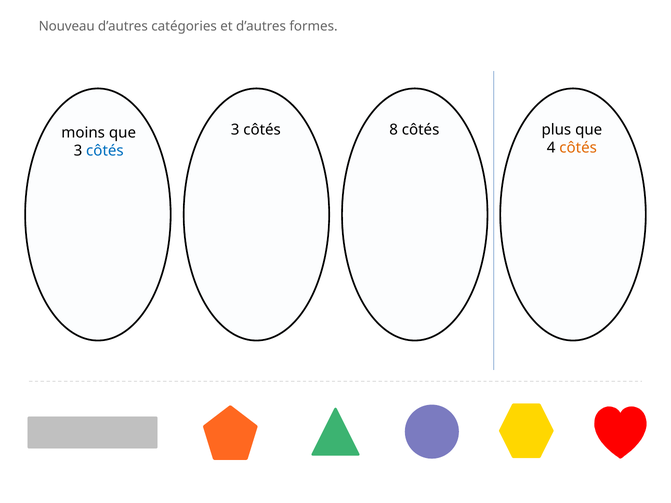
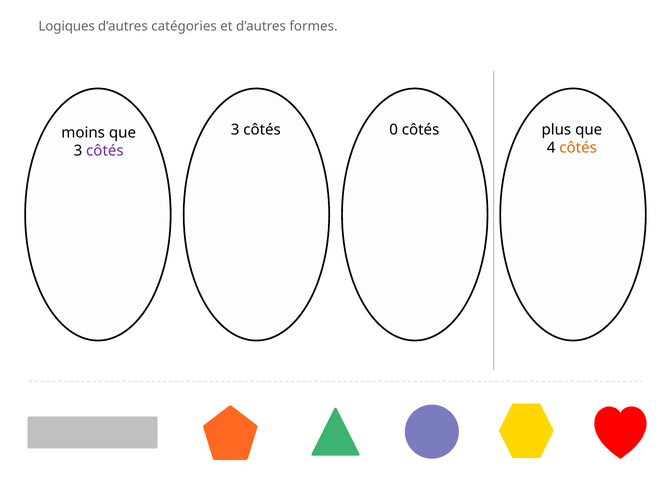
Nouveau: Nouveau -> Logiques (67, 26)
8: 8 -> 0 (394, 130)
côtés colour: blue -> purple (105, 151)
